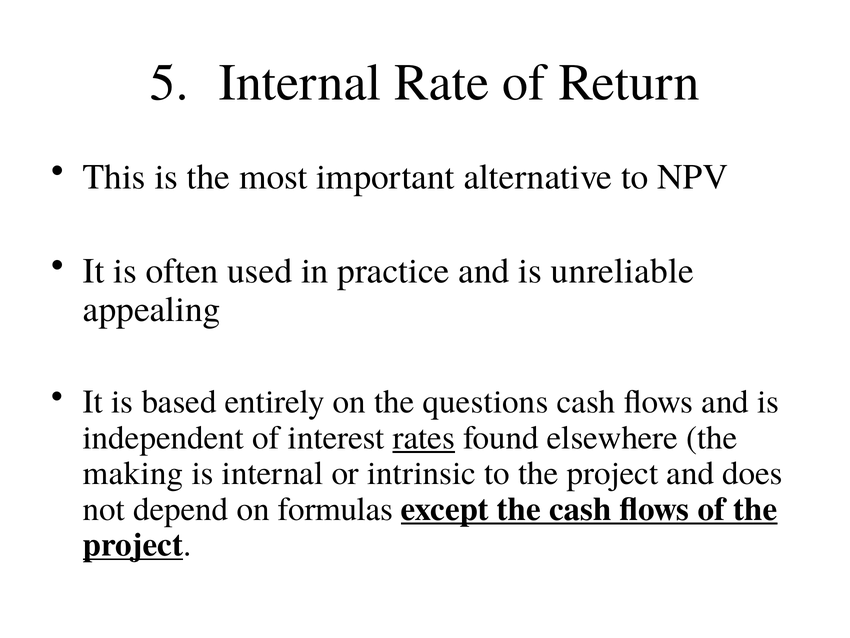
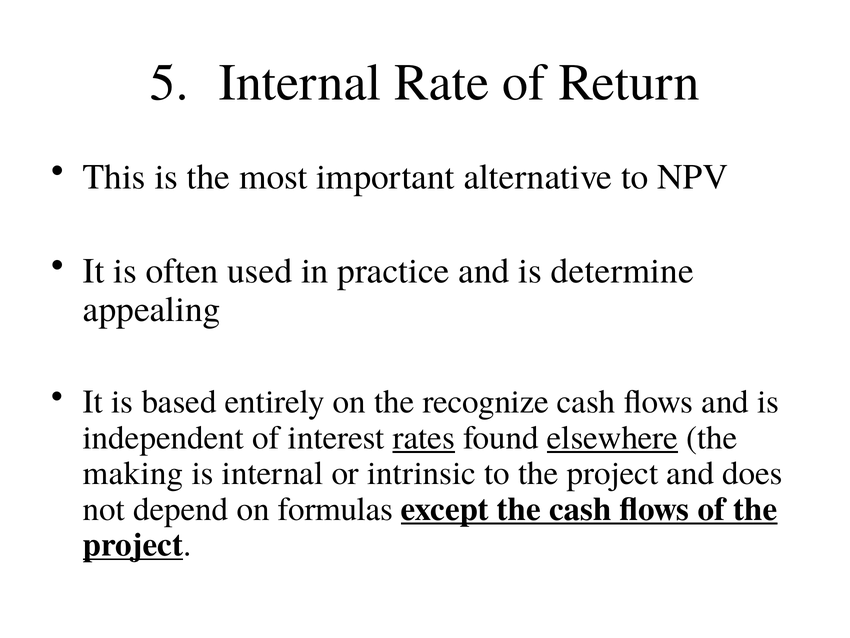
unreliable: unreliable -> determine (622, 271)
questions: questions -> recognize (486, 402)
elsewhere underline: none -> present (612, 437)
